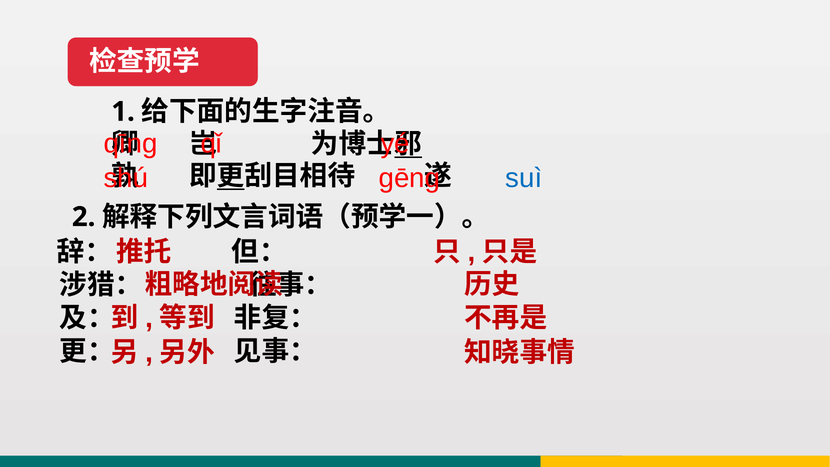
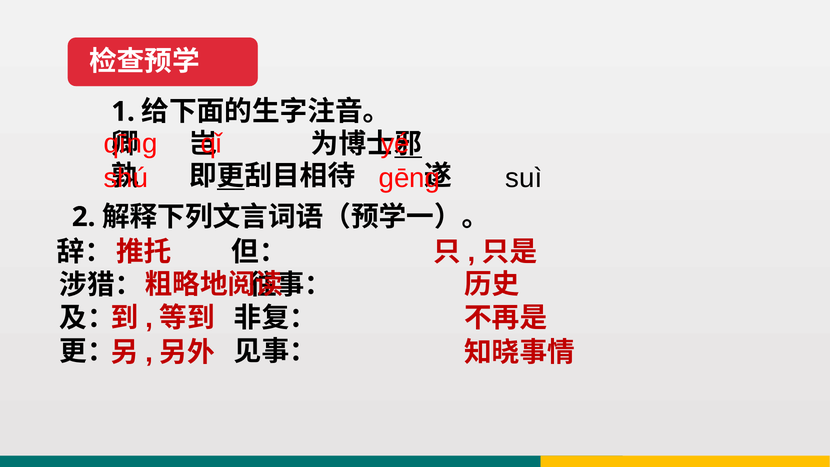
suì colour: blue -> black (524, 178)
